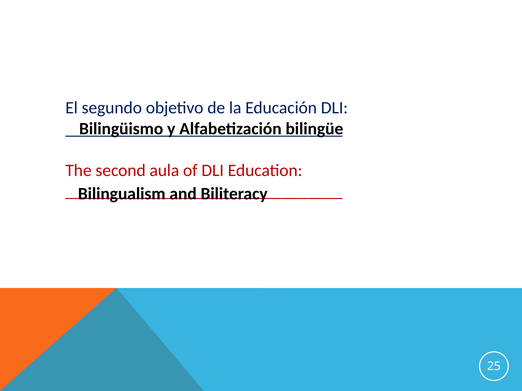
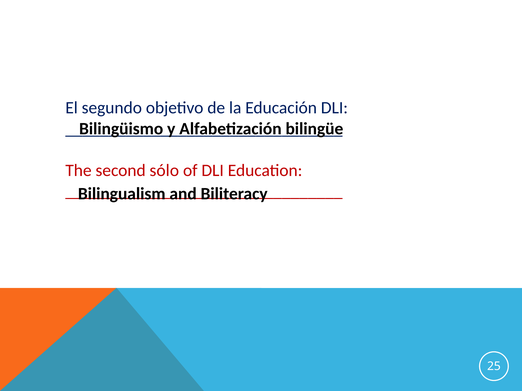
aula: aula -> sólo (164, 171)
